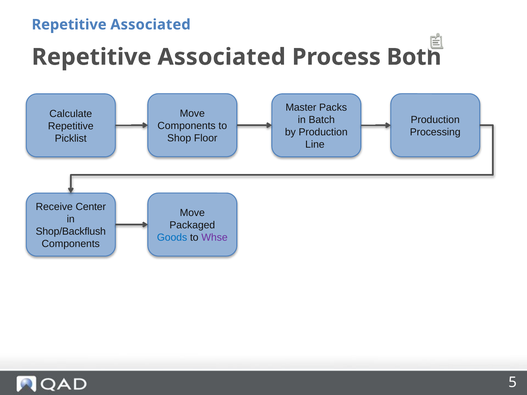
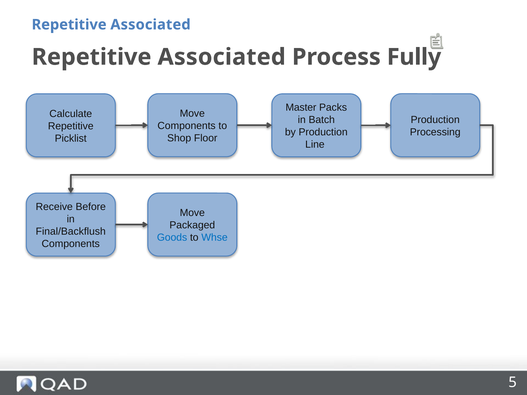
Both: Both -> Fully (414, 57)
Center: Center -> Before (91, 207)
Shop/Backflush: Shop/Backflush -> Final/Backflush (71, 232)
Whse colour: purple -> blue (215, 238)
